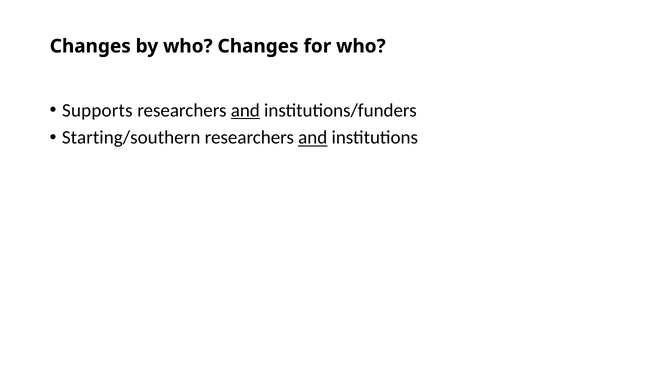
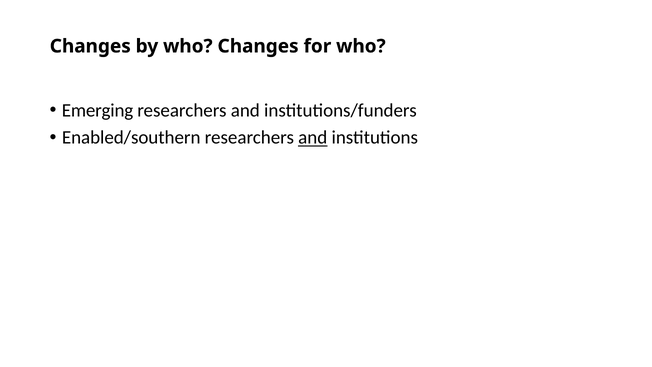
Supports: Supports -> Emerging (98, 110)
and underline: present -> none (245, 110)
Starting/southern: Starting/southern -> Enabled/southern (131, 138)
